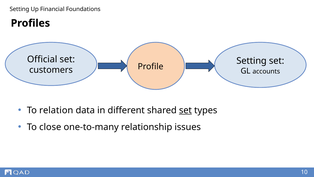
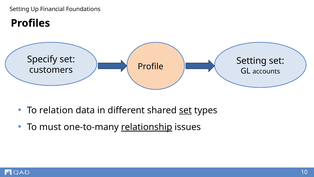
Official: Official -> Specify (42, 59)
close: close -> must (50, 127)
relationship underline: none -> present (147, 127)
